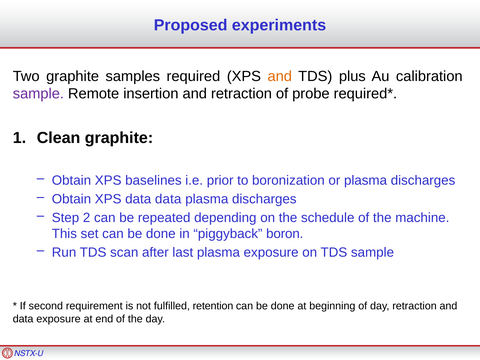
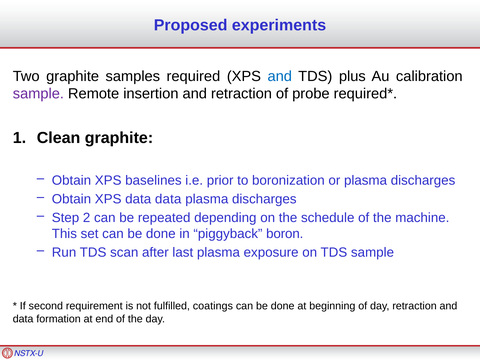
and colour: orange -> blue (280, 76)
retention: retention -> coatings (213, 306)
data exposure: exposure -> formation (59, 319)
